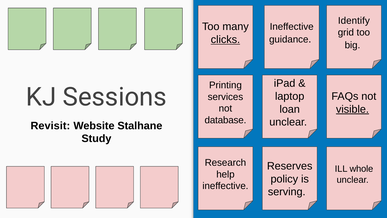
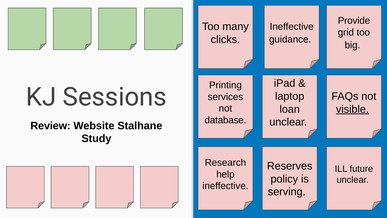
Identify: Identify -> Provide (354, 21)
clicks underline: present -> none (225, 40)
Revisit: Revisit -> Review (50, 126)
whole: whole -> future (361, 169)
